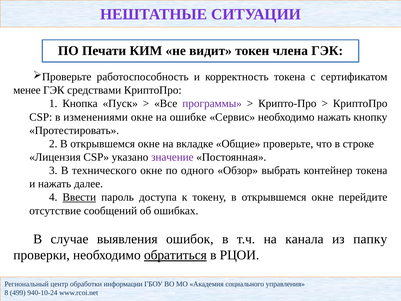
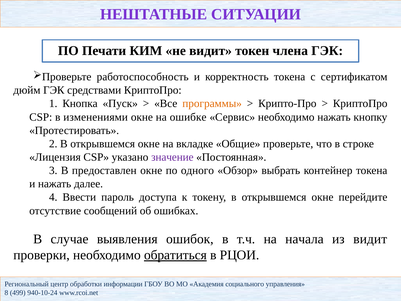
менее: менее -> дюйм (27, 90)
программы colour: purple -> orange (212, 104)
технического: технического -> предоставлен (104, 170)
Ввести underline: present -> none (79, 197)
канала: канала -> начала (304, 239)
из папку: папку -> видит (370, 239)
